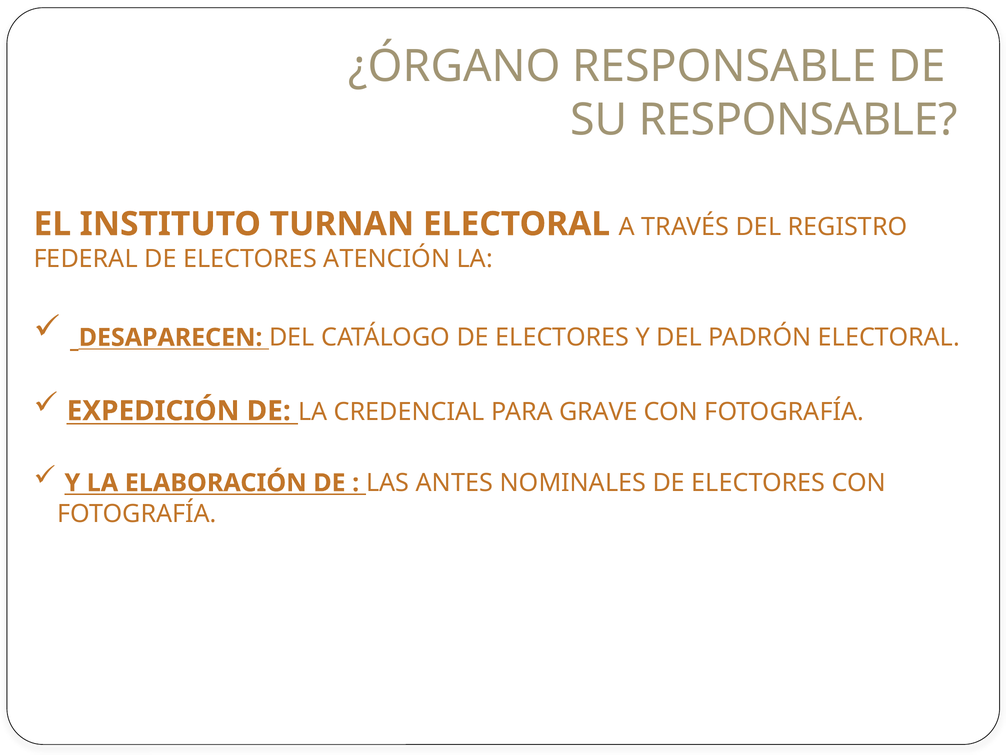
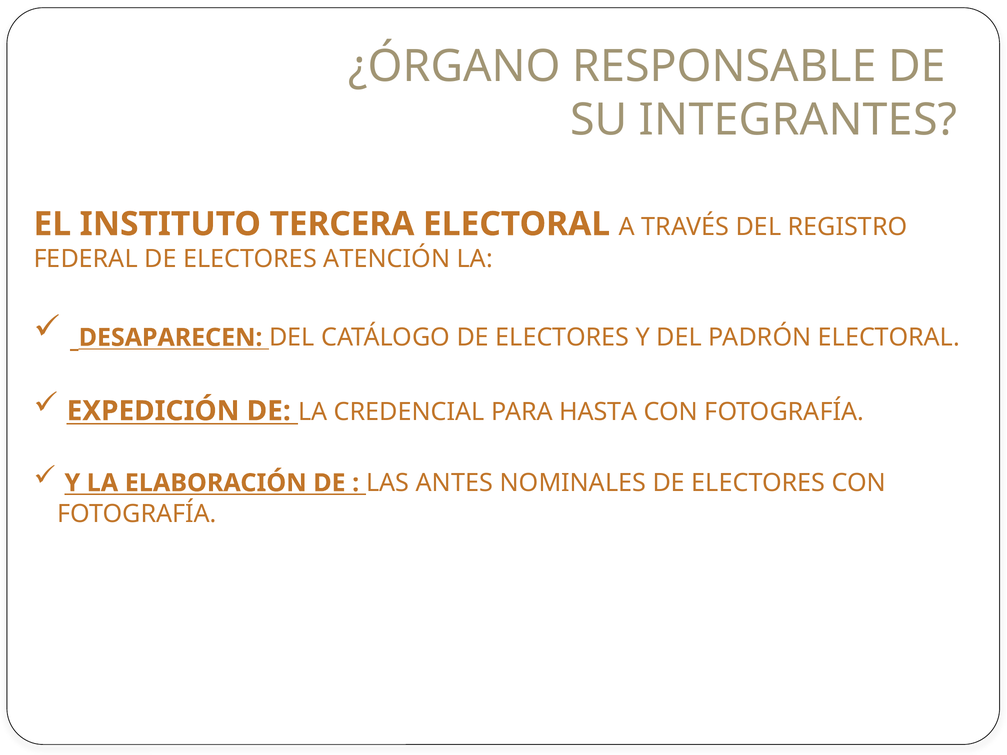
SU RESPONSABLE: RESPONSABLE -> INTEGRANTES (798, 120)
TURNAN: TURNAN -> TERCERA (342, 224)
GRAVE: GRAVE -> HASTA (598, 412)
